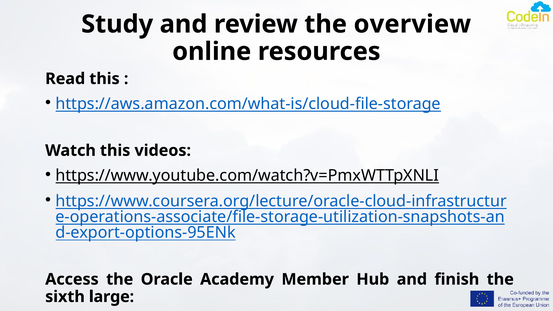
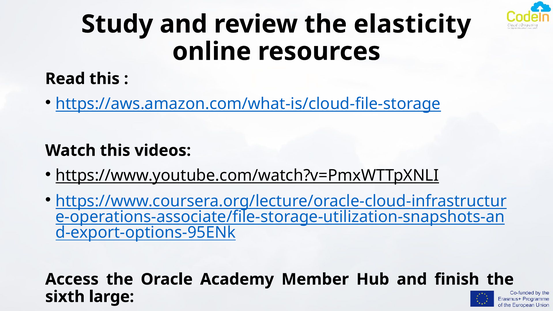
overview: overview -> elasticity (412, 24)
